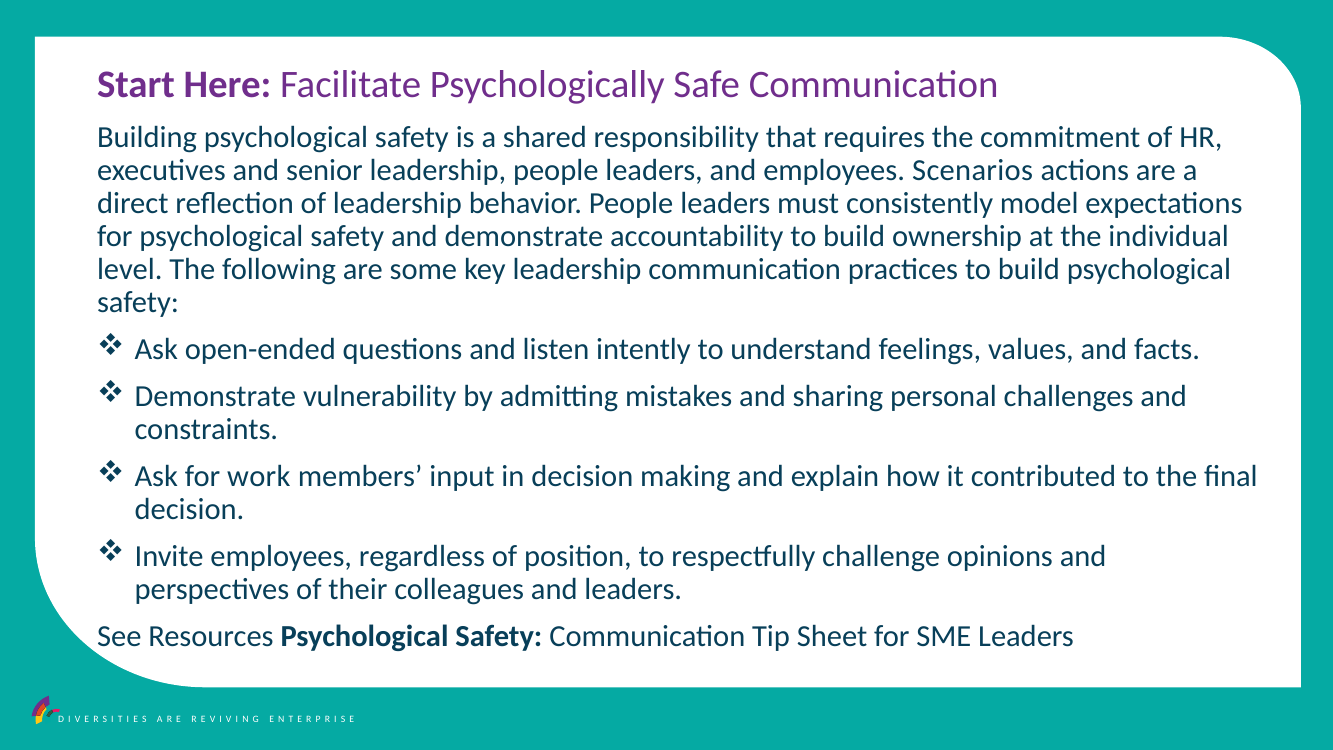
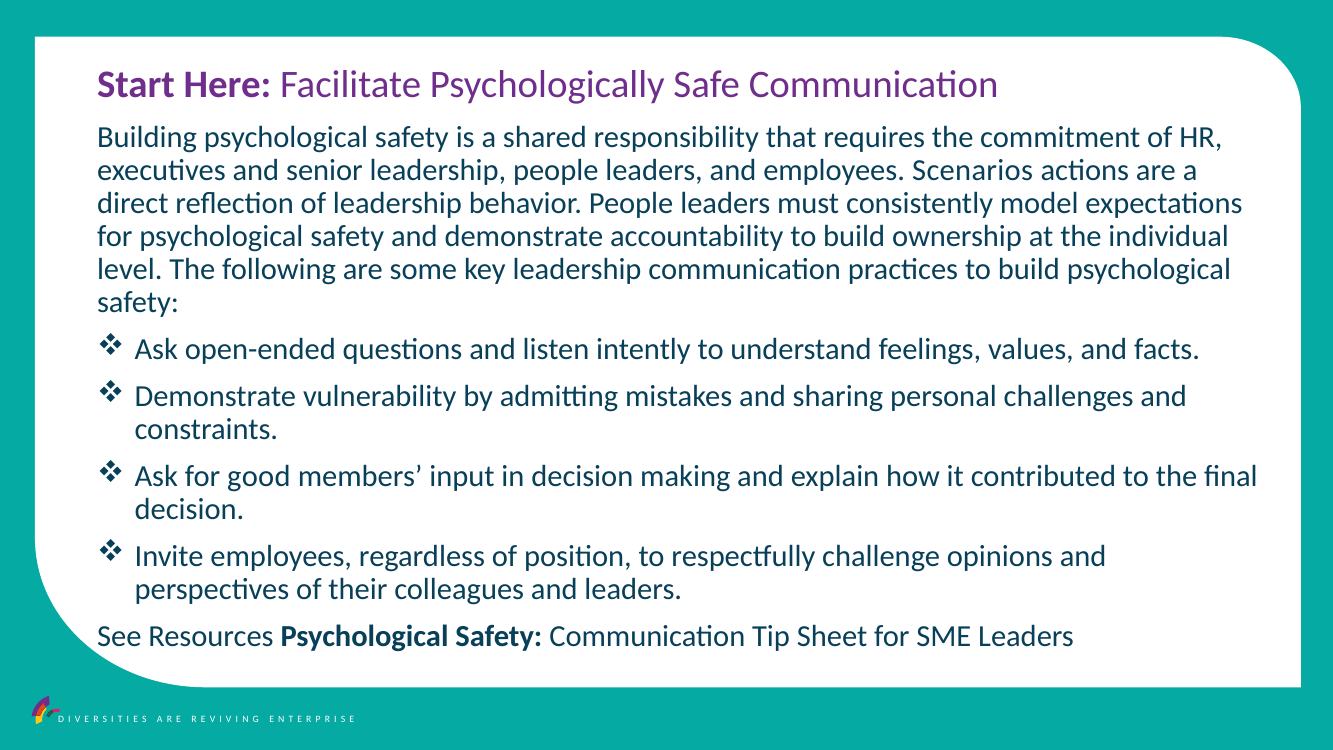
work: work -> good (259, 476)
